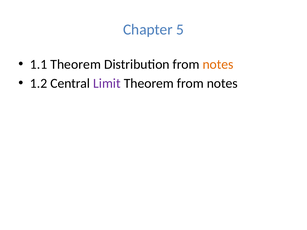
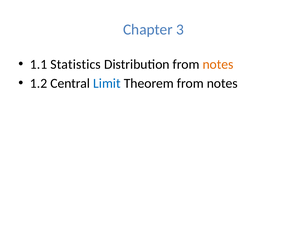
5: 5 -> 3 (180, 29)
1.1 Theorem: Theorem -> Statistics (76, 64)
Limit colour: purple -> blue (107, 84)
